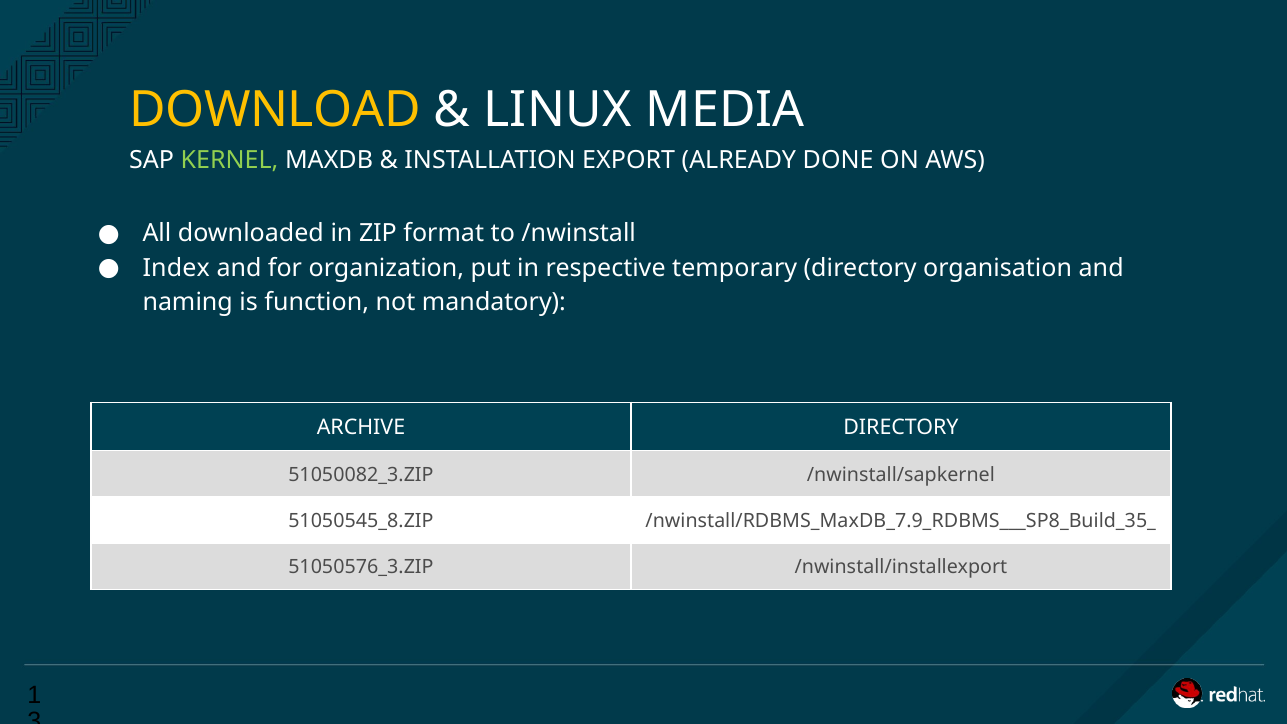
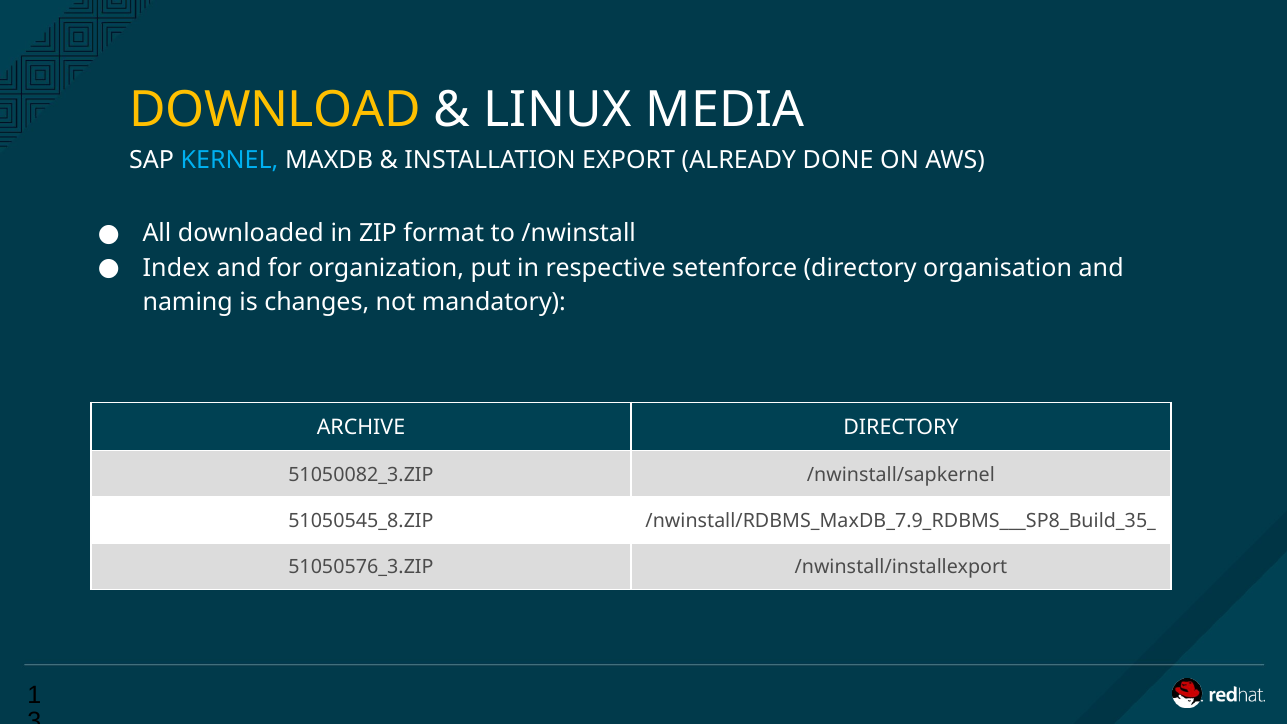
KERNEL colour: light green -> light blue (230, 161)
temporary: temporary -> setenforce (735, 268)
function: function -> changes (317, 302)
